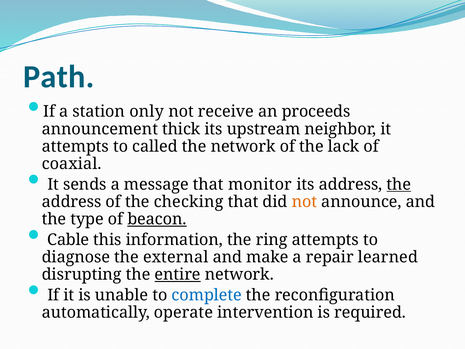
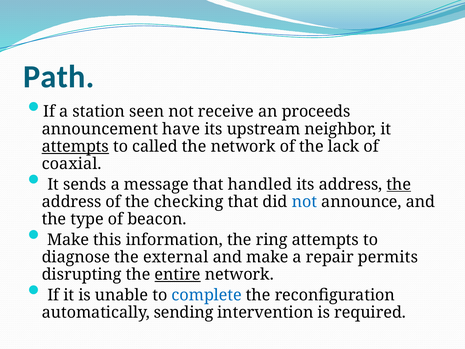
only: only -> seen (147, 112)
thick: thick -> have (181, 129)
attempts underline: none -> present (75, 146)
monitor: monitor -> handled (260, 184)
not colour: orange -> blue (304, 202)
beacon underline: present -> none (157, 219)
Cable: Cable -> Make (68, 240)
learned: learned -> permits (388, 257)
operate: operate -> sending (184, 312)
